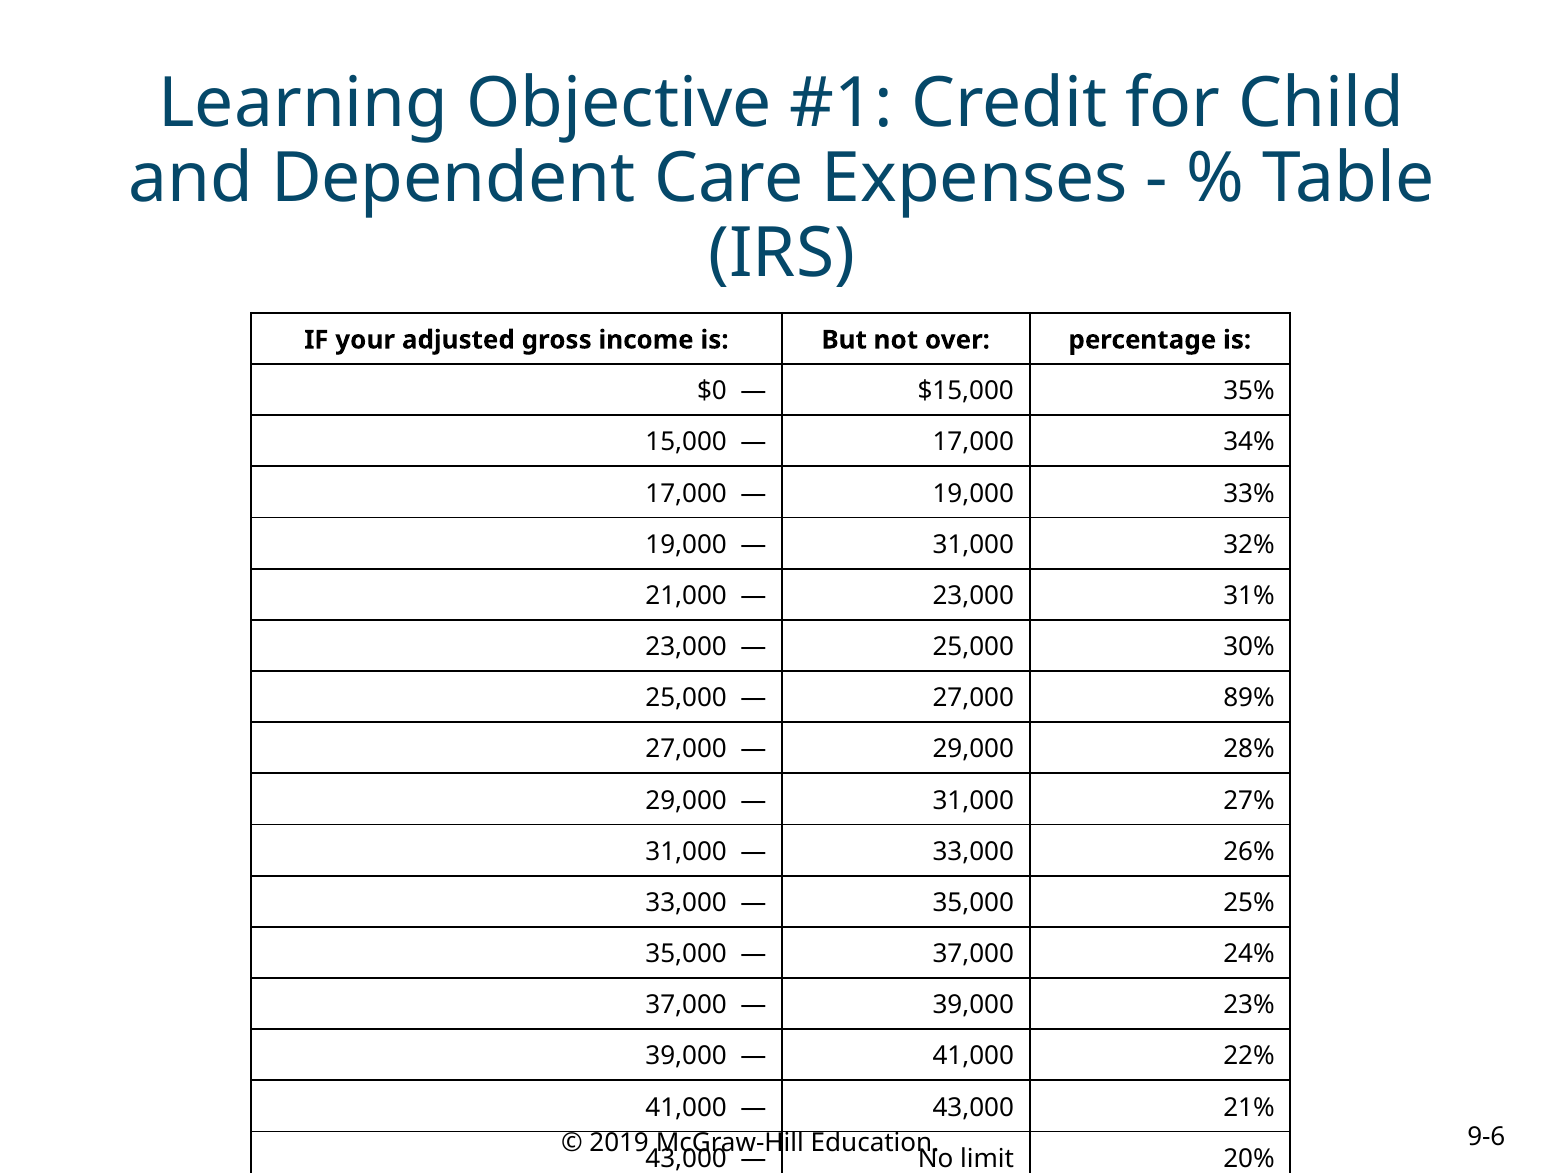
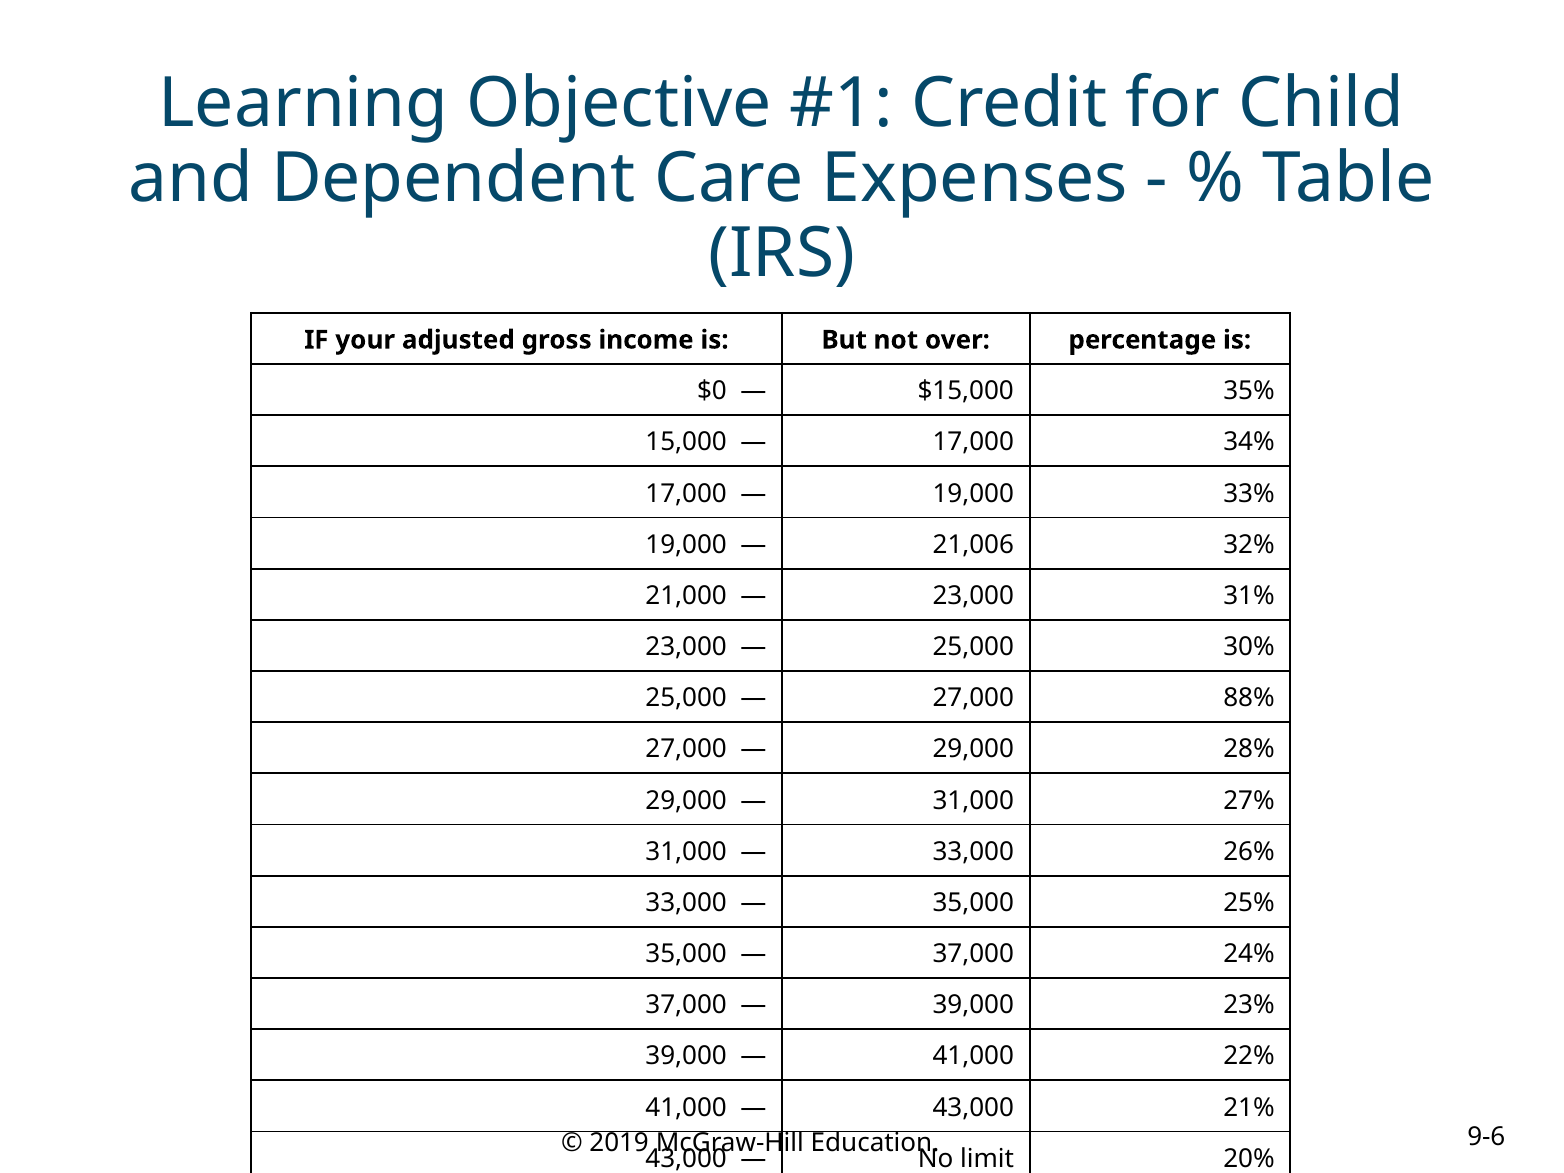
31,000: 31,000 -> 21,006 (973, 545)
89%: 89% -> 88% (1249, 698)
